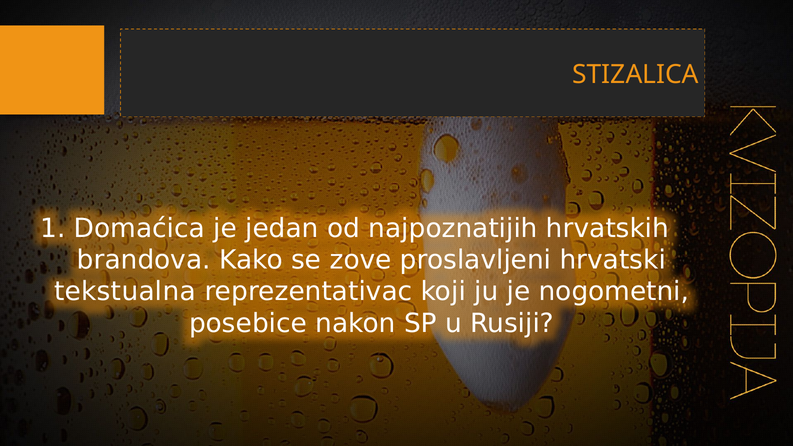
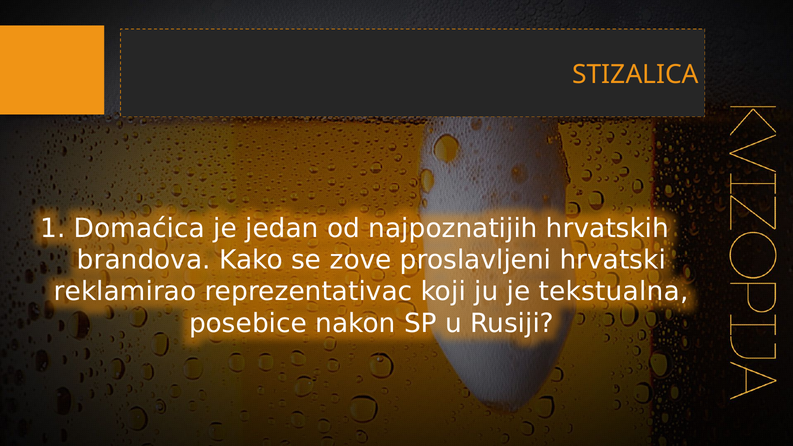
tekstualna: tekstualna -> reklamirao (125, 292)
nogometni: nogometni -> tekstualna (614, 292)
